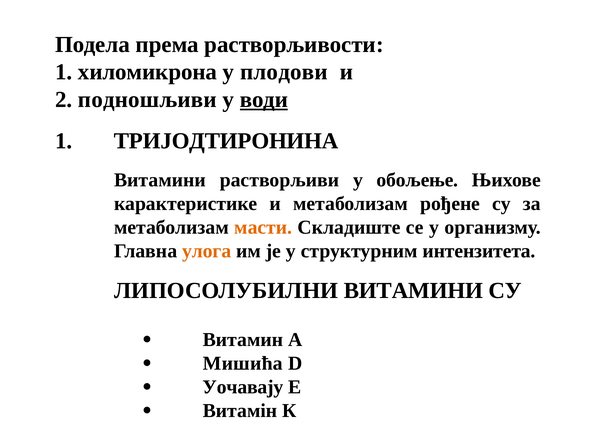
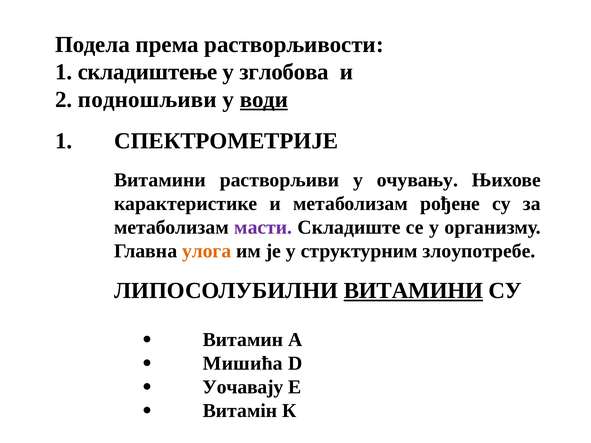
хиломикрона: хиломикрона -> складиштење (148, 72)
плодови: плодови -> зглобова (284, 72)
ТРИЈОДТИРОНИНА: ТРИЈОДТИРОНИНА -> СПЕКТРОМЕТРИЈЕ (226, 141)
обољење: обољење -> очувању (417, 180)
масти colour: orange -> purple (263, 228)
интензитета: интензитета -> злоупотребе (479, 251)
ВИТАМИНИ underline: none -> present (413, 291)
